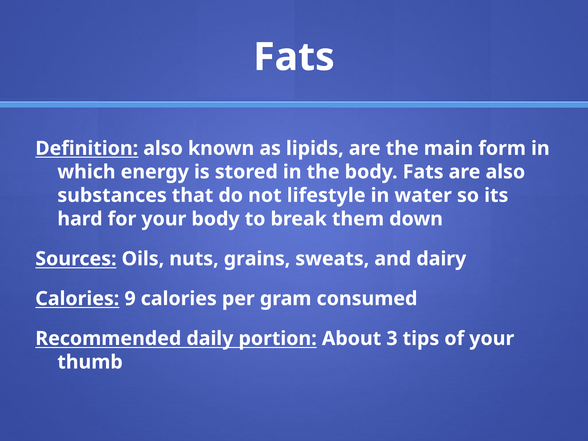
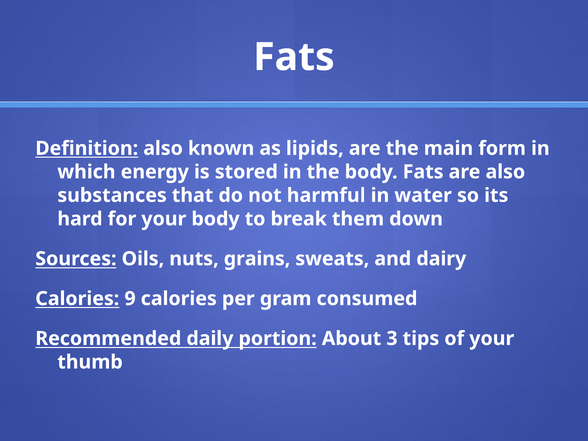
lifestyle: lifestyle -> harmful (326, 195)
